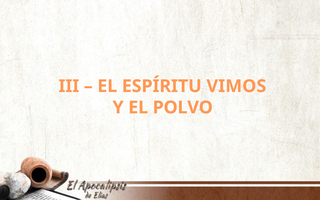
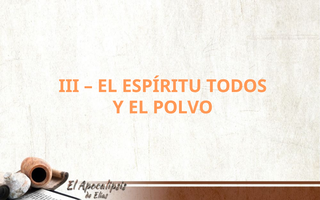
VIMOS: VIMOS -> TODOS (237, 86)
